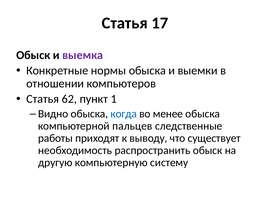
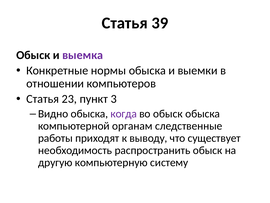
17: 17 -> 39 (160, 23)
62: 62 -> 23 (69, 99)
1: 1 -> 3 (114, 99)
когда colour: blue -> purple (124, 114)
во менее: менее -> обыск (168, 114)
пальцев: пальцев -> oрганам (132, 126)
